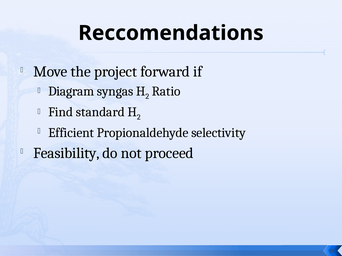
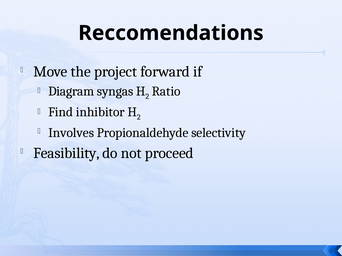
standard: standard -> inhibitor (100, 112)
Efficient: Efficient -> Involves (71, 133)
